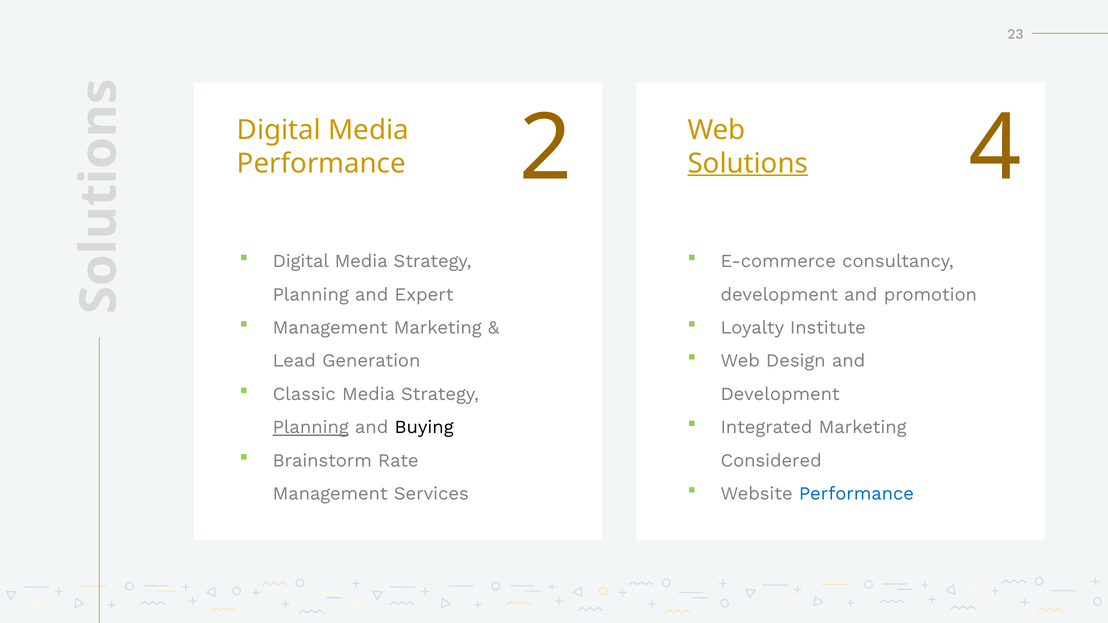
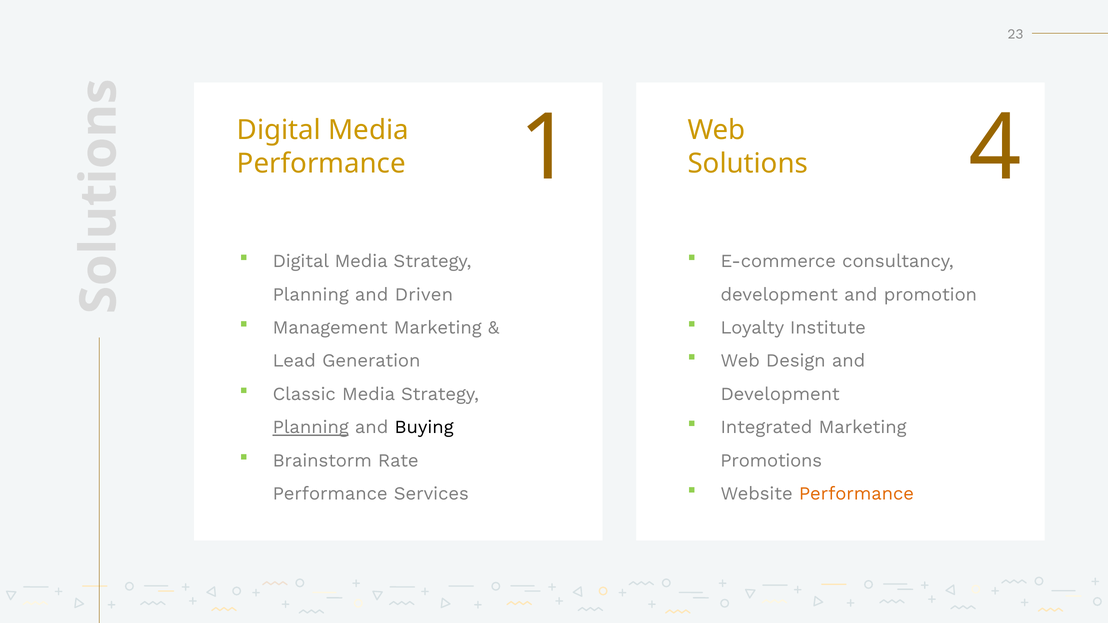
2: 2 -> 1 (545, 148)
Solutions underline: present -> none (748, 164)
Expert: Expert -> Driven (424, 295)
Considered: Considered -> Promotions (771, 461)
Performance colour: blue -> orange (856, 494)
Management: Management -> Performance (330, 494)
